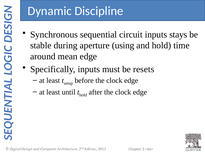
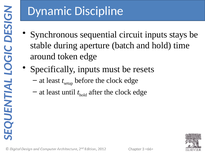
using: using -> batch (123, 45)
mean: mean -> token (68, 56)
